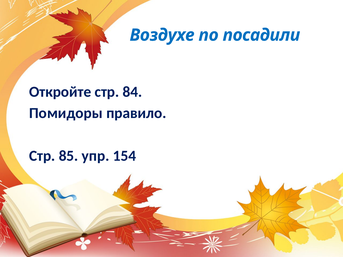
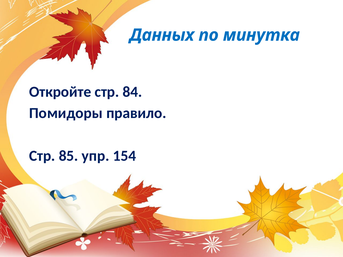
Воздухе: Воздухе -> Данных (162, 35)
посадили: посадили -> минутка (261, 35)
